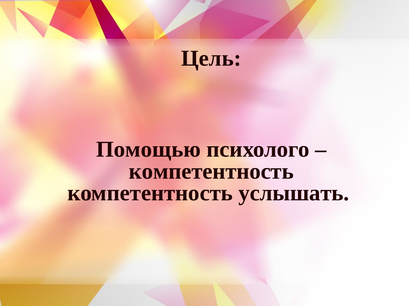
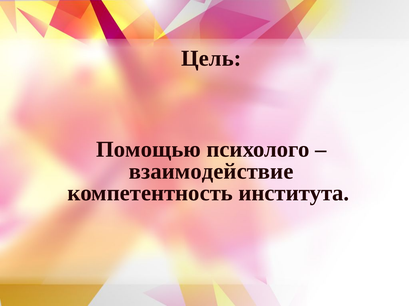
компетентность: компетентность -> взаимодействие (211, 172)
услышать: услышать -> института (294, 193)
